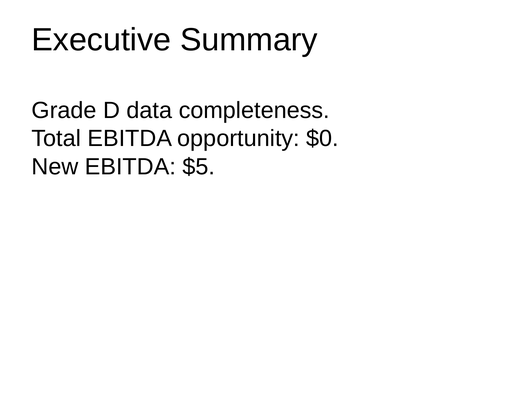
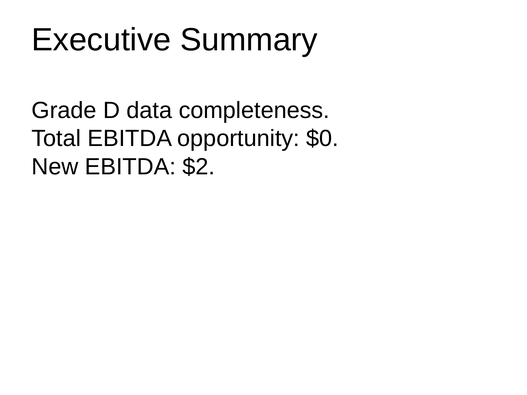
$5: $5 -> $2 (199, 167)
